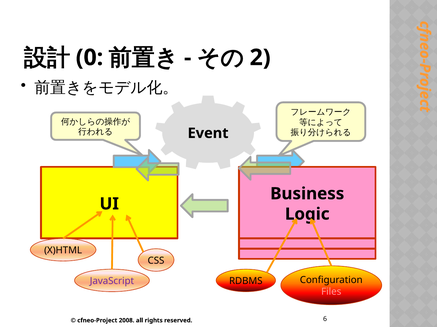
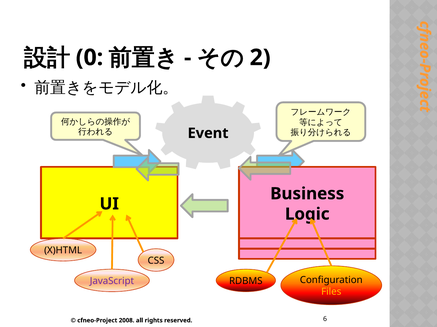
Files colour: pink -> yellow (331, 292)
